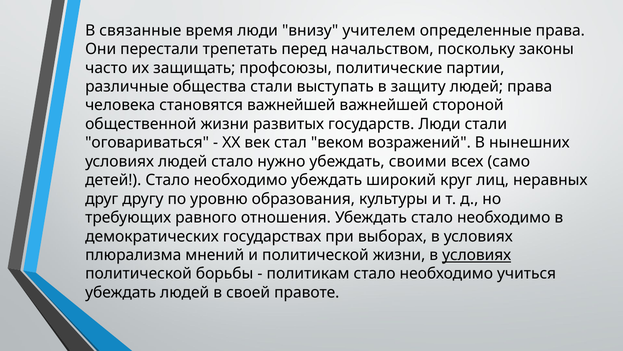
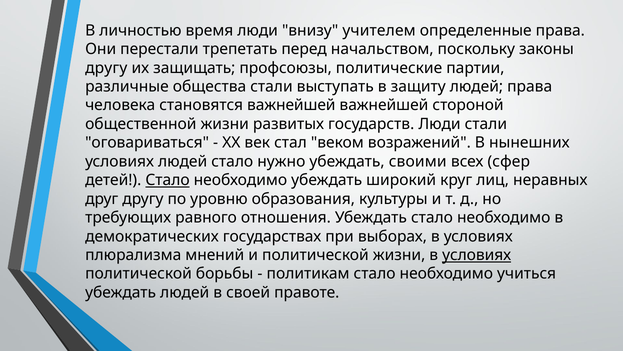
связанные: связанные -> личностью (140, 30)
часто: часто -> другу (106, 68)
само: само -> сфер (509, 161)
Стало underline: none -> present (168, 180)
